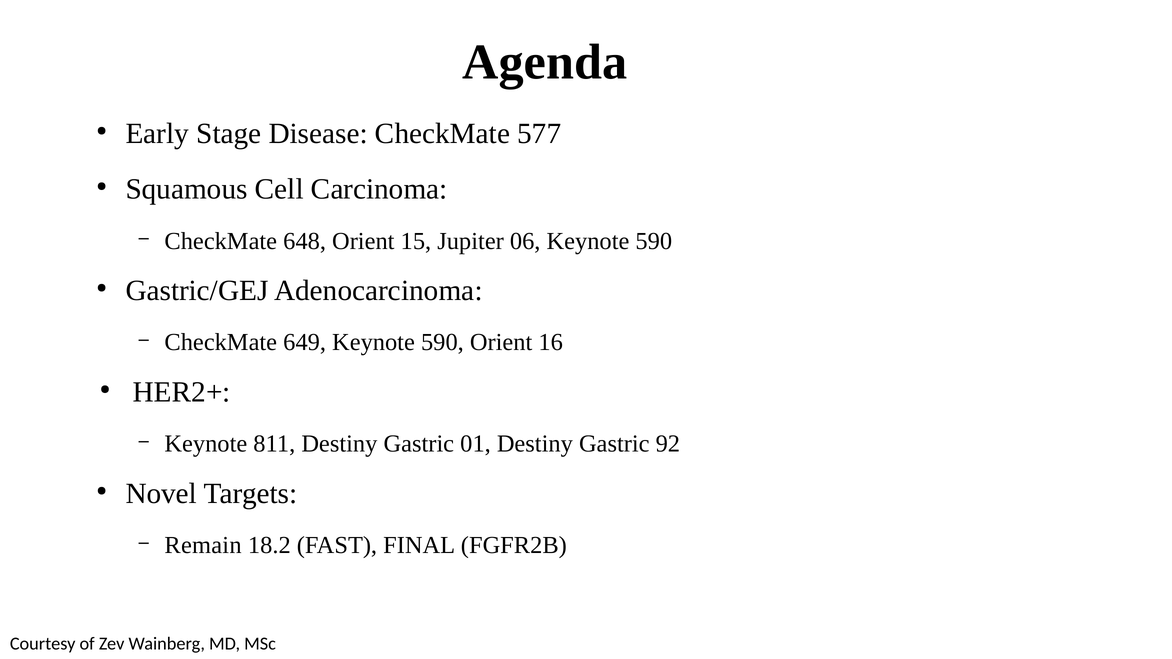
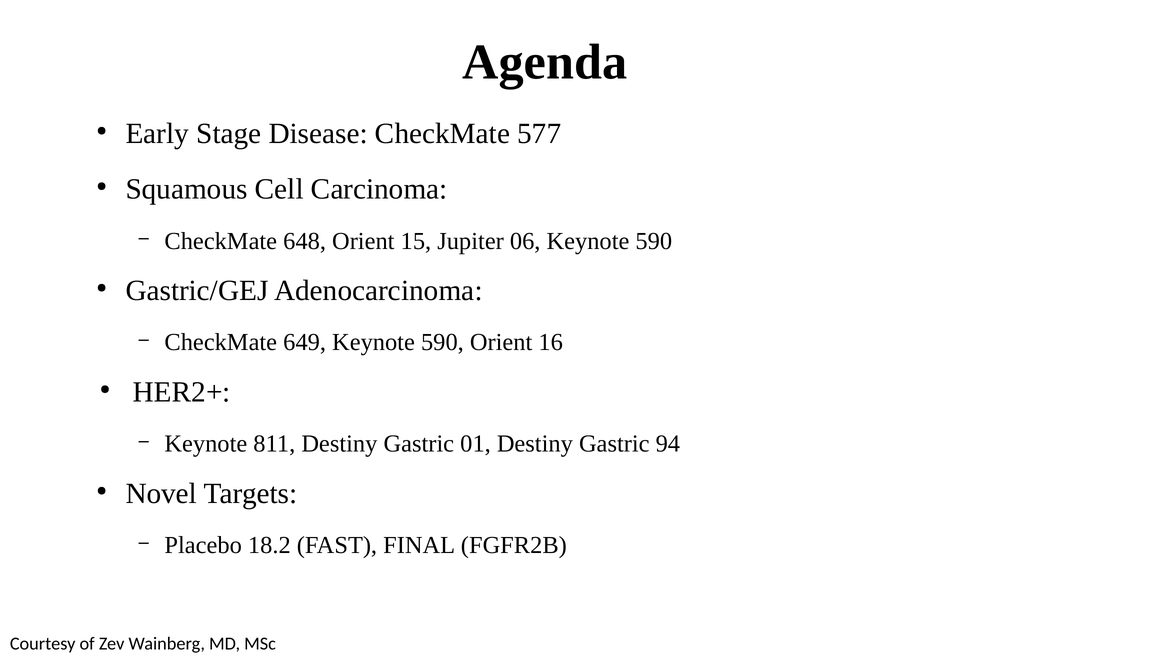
92: 92 -> 94 (668, 444)
Remain: Remain -> Placebo (203, 546)
